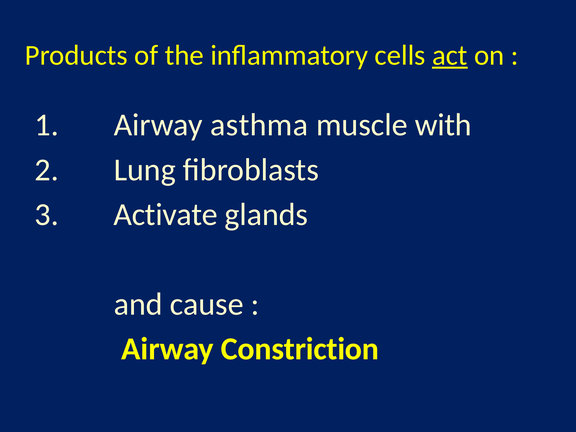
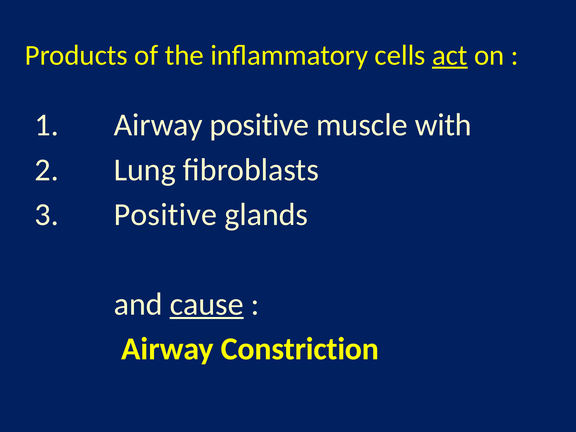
Airway asthma: asthma -> positive (259, 125)
3 Activate: Activate -> Positive (165, 215)
cause underline: none -> present (207, 304)
